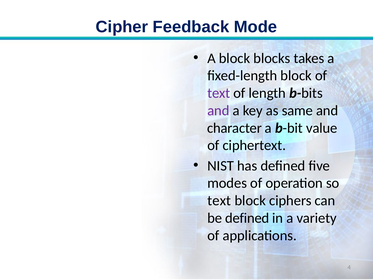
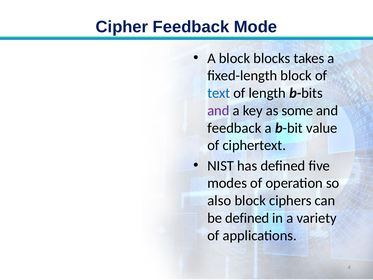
text colour: purple -> blue (219, 93)
same: same -> some (297, 110)
character: character -> feedback (234, 128)
text: text -> also (219, 200)
